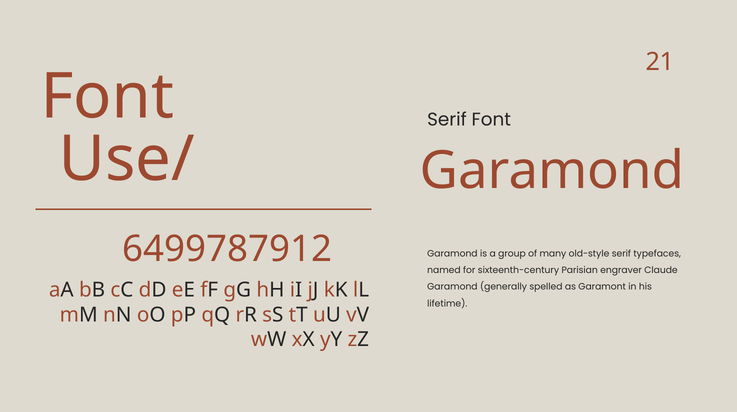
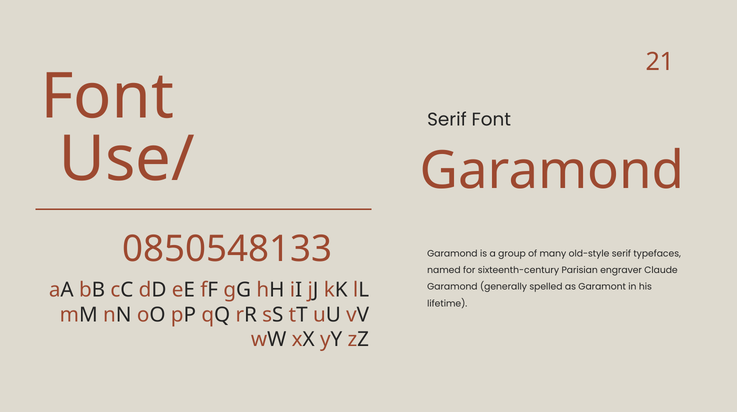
6499787912: 6499787912 -> 0850548133 (227, 249)
